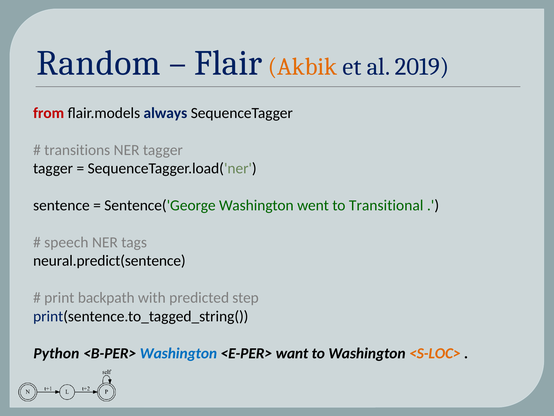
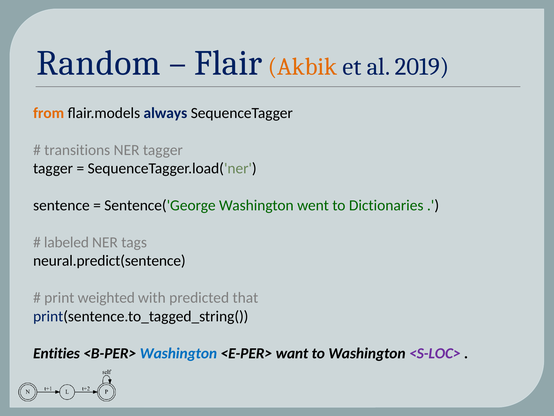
from colour: red -> orange (49, 113)
Transitional: Transitional -> Dictionaries (386, 205)
speech: speech -> labeled (66, 242)
backpath: backpath -> weighted (106, 298)
step: step -> that (245, 298)
Python: Python -> Entities (57, 353)
<S-LOC> colour: orange -> purple (435, 353)
